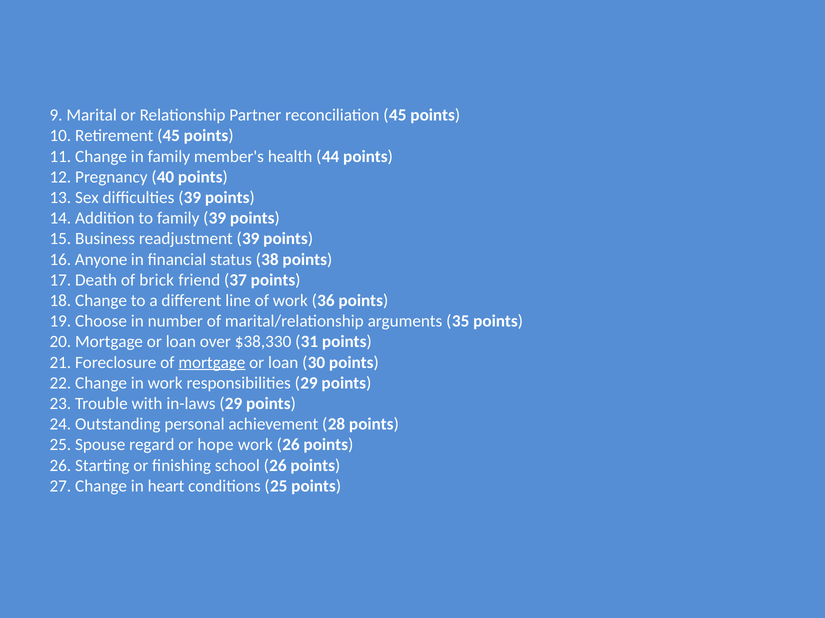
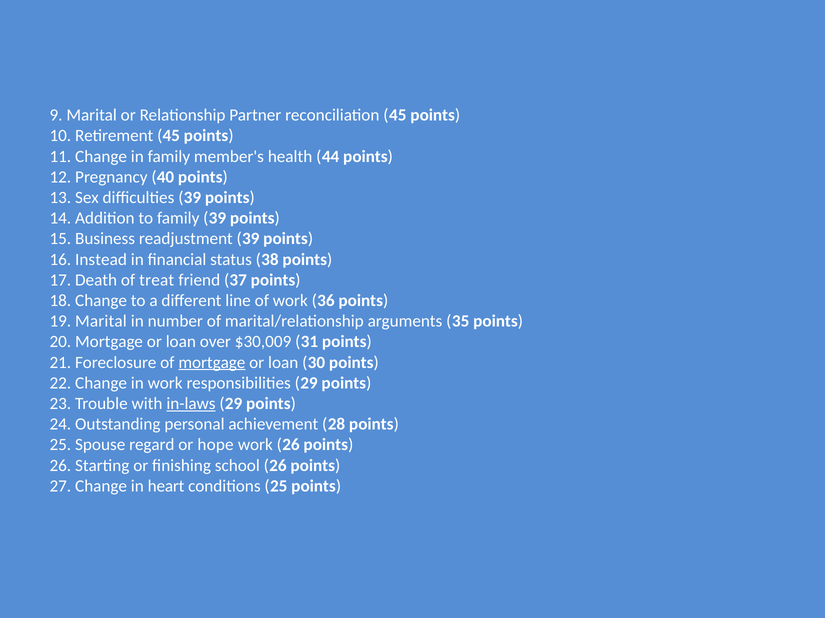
Anyone: Anyone -> Instead (101, 260)
brick: brick -> treat (157, 280)
19 Choose: Choose -> Marital (101, 322)
$38,330: $38,330 -> $30,009 (263, 342)
in-laws underline: none -> present (191, 404)
